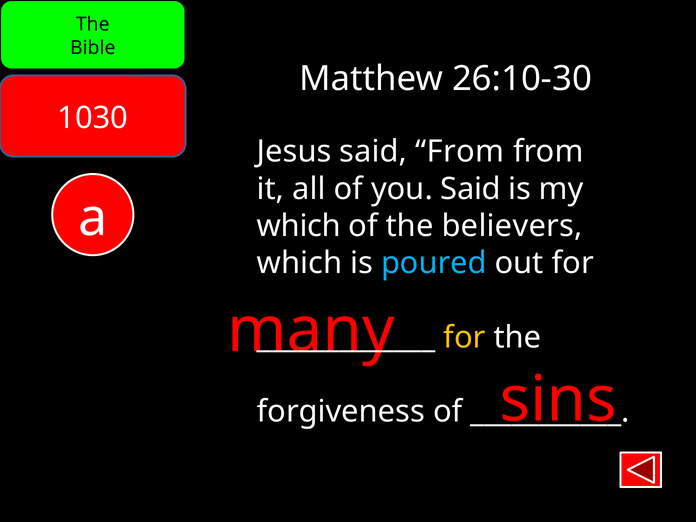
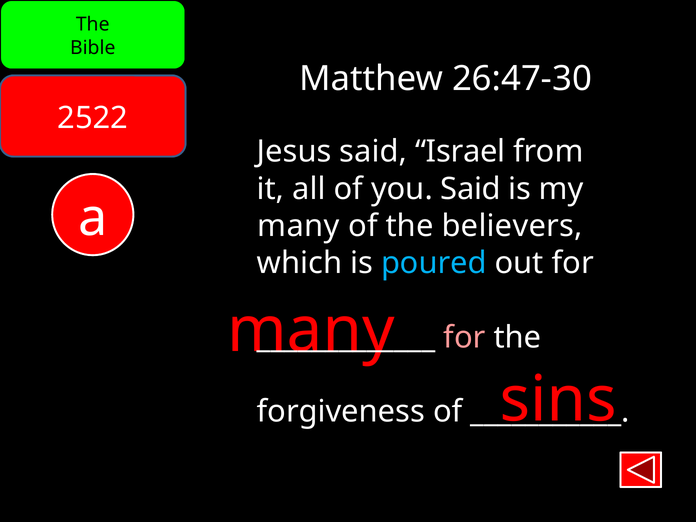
26:10-30: 26:10-30 -> 26:47-30 (522, 79)
1030: 1030 -> 2522 (93, 118)
said From: From -> Israel (460, 152)
which: which -> many (298, 226)
for colour: yellow -> pink (464, 337)
